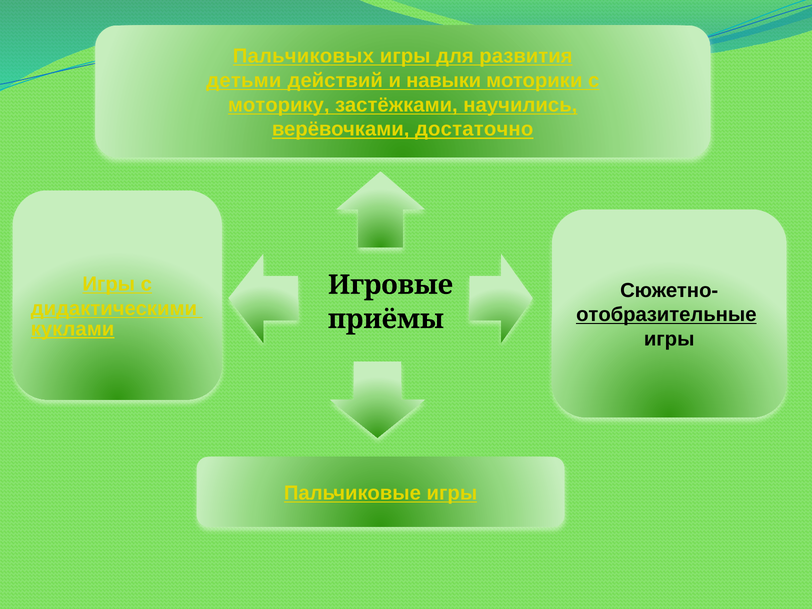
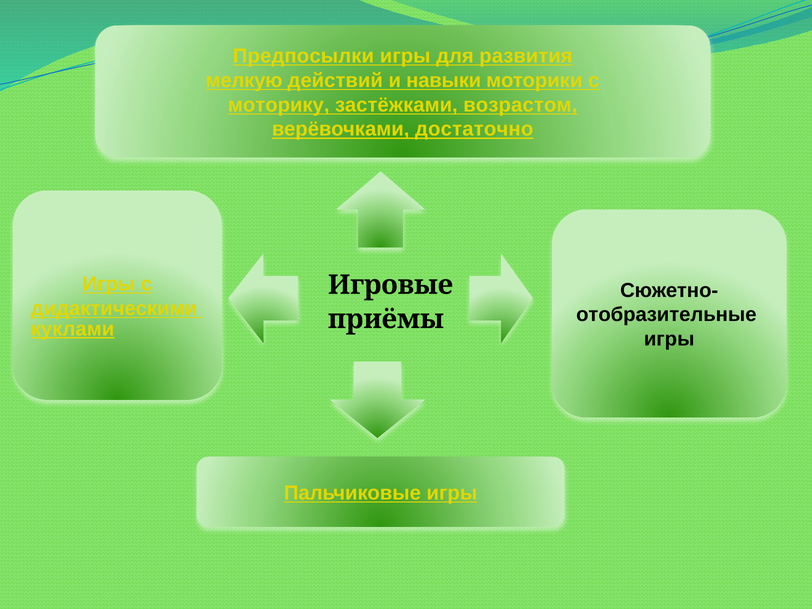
Пальчиковых: Пальчиковых -> Предпосылки (303, 56)
детьми: детьми -> мелкую (244, 81)
научились: научились -> возрастом (520, 105)
отобразительные underline: present -> none (666, 315)
